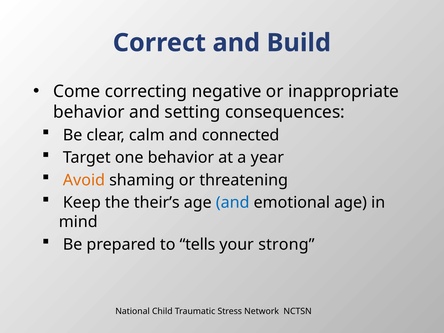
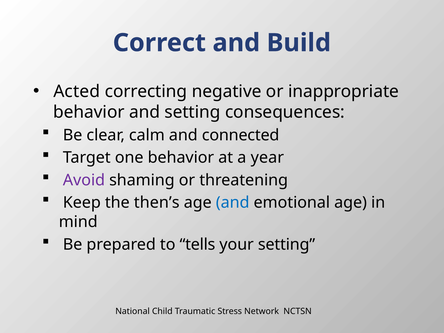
Come: Come -> Acted (77, 91)
Avoid colour: orange -> purple (84, 180)
their’s: their’s -> then’s (157, 203)
your strong: strong -> setting (287, 244)
